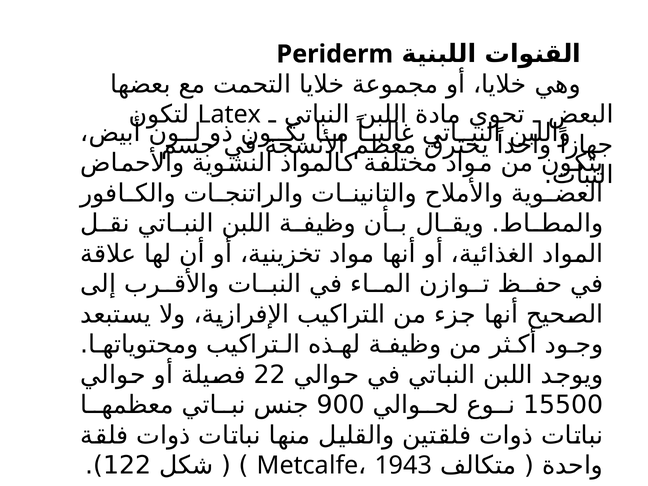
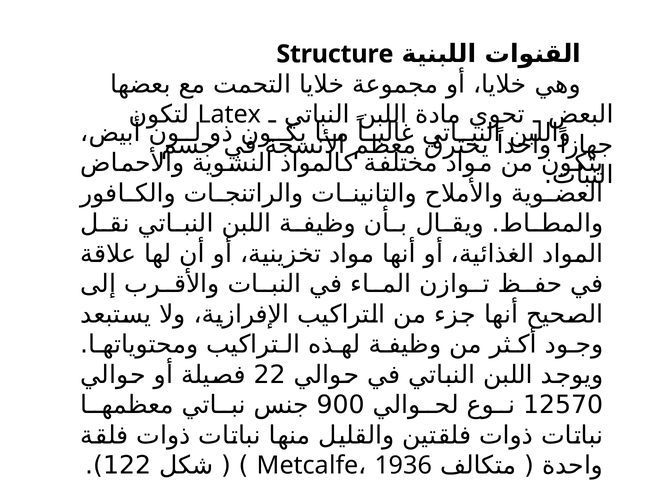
Periderm: Periderm -> Structure (335, 54)
15500: 15500 -> 12570 (563, 405)
1943: 1943 -> 1936 (403, 466)
